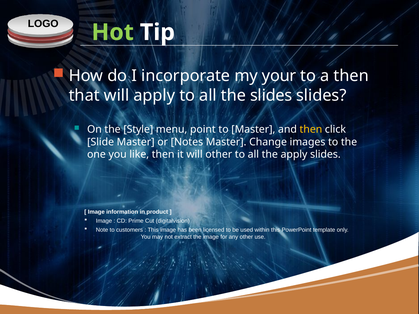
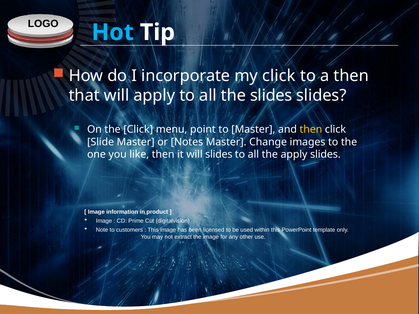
Hot colour: light green -> light blue (113, 32)
my your: your -> click (279, 76)
the Style: Style -> Click (138, 129)
will other: other -> slides (219, 155)
